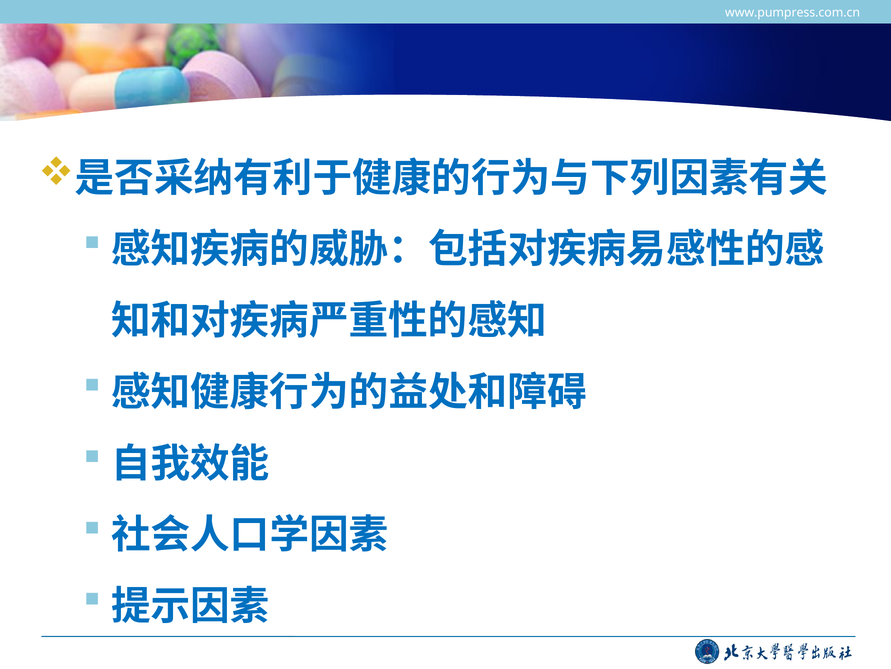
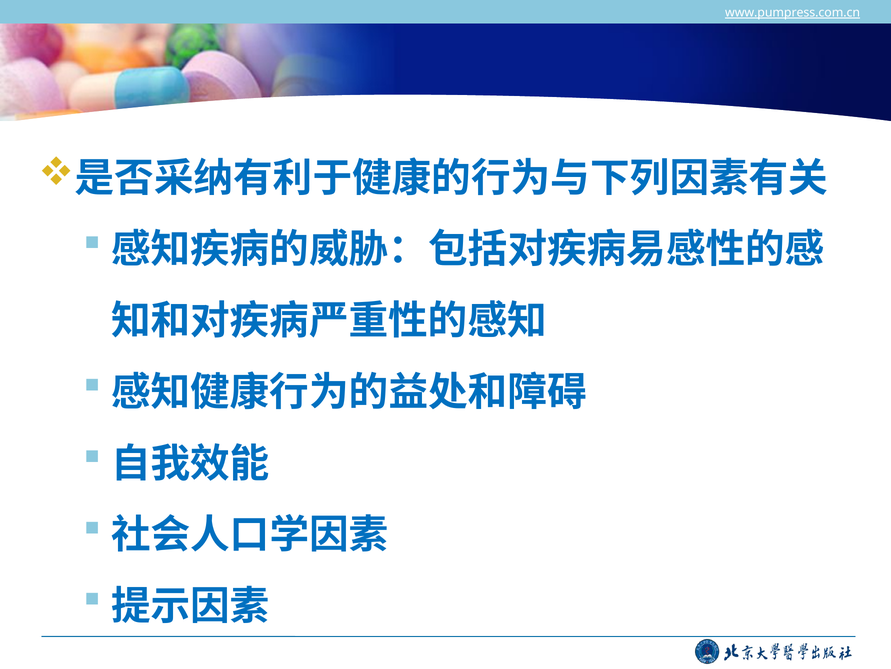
www.pumpress.com.cn underline: none -> present (793, 13)
